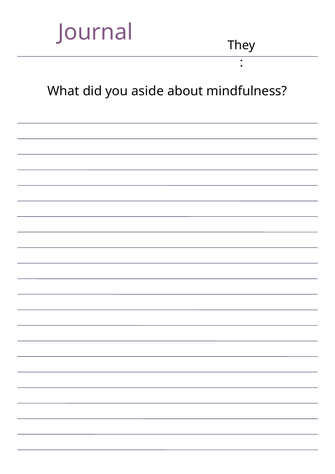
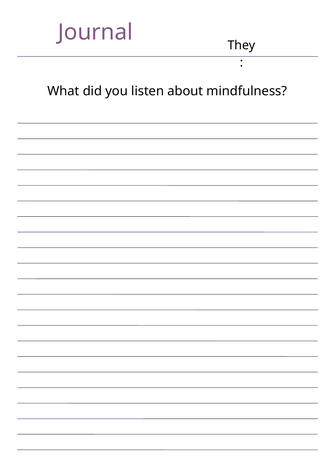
aside: aside -> listen (148, 91)
